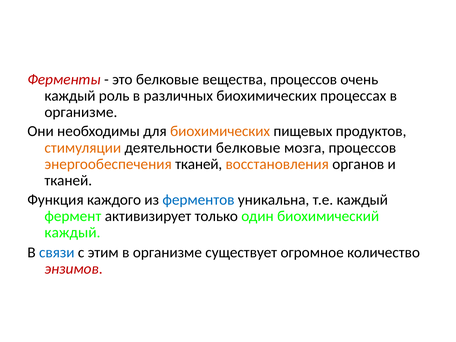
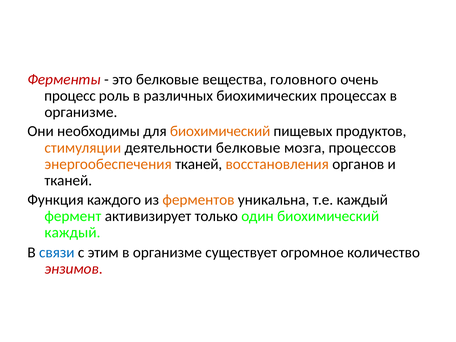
вещества процессов: процессов -> головного (303, 79)
каждый: каждый -> процесс (70, 96)
для биохимических: биохимических -> биохимический (220, 131)
ферментов colour: blue -> orange (198, 200)
